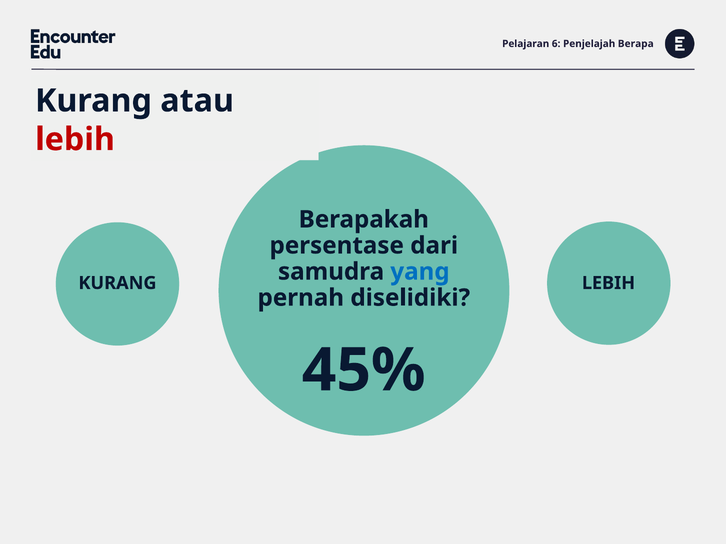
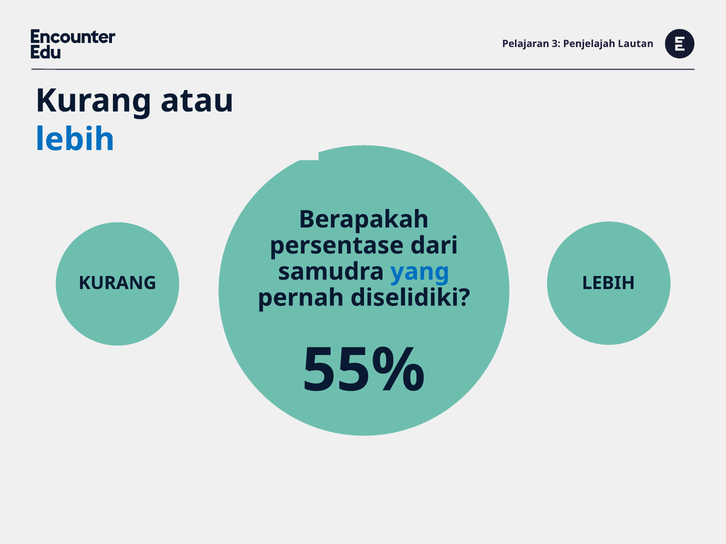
6: 6 -> 3 (556, 44)
Berapa: Berapa -> Lautan (636, 44)
lebih colour: red -> blue (75, 140)
45%: 45% -> 55% (364, 371)
